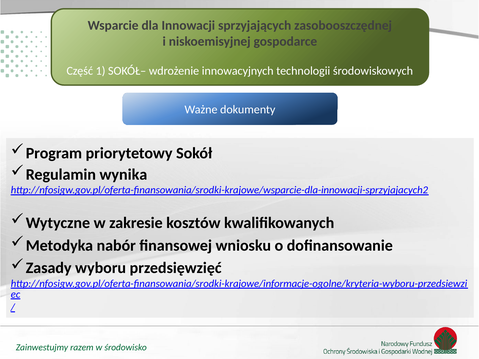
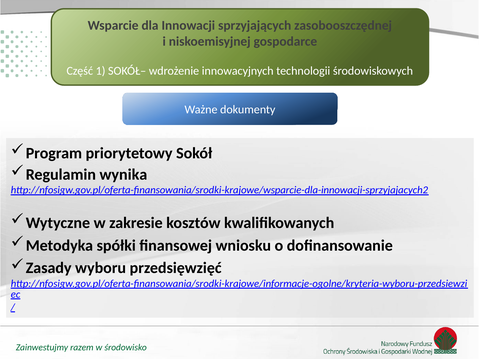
nabór: nabór -> spółki (116, 246)
